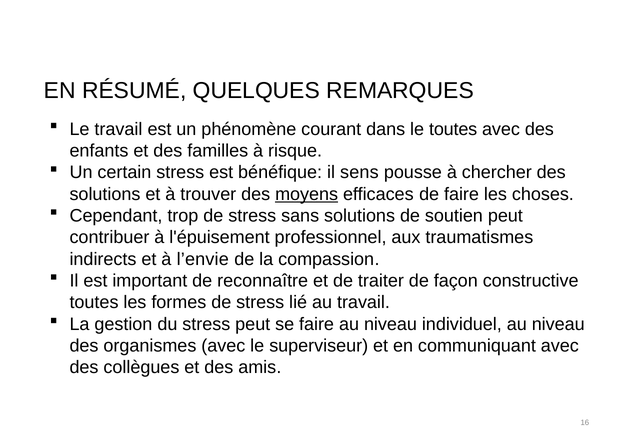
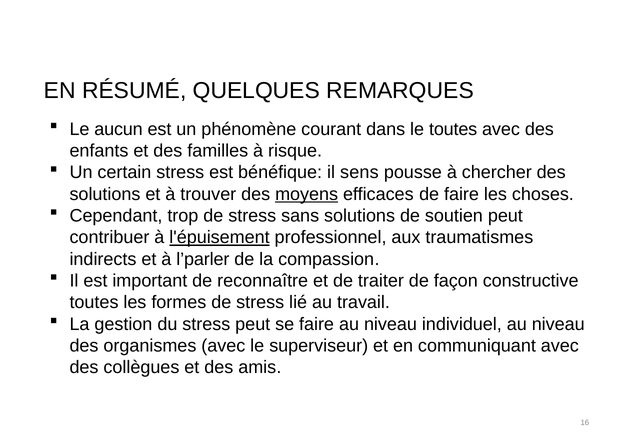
Le travail: travail -> aucun (119, 129)
l'épuisement underline: none -> present (220, 237)
l’envie: l’envie -> l’parler (203, 259)
